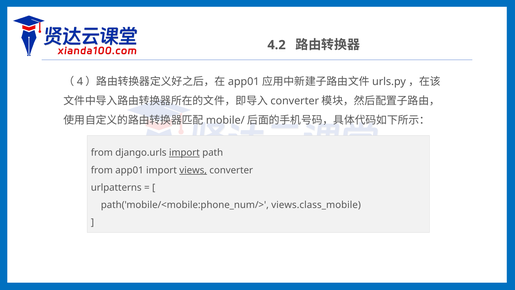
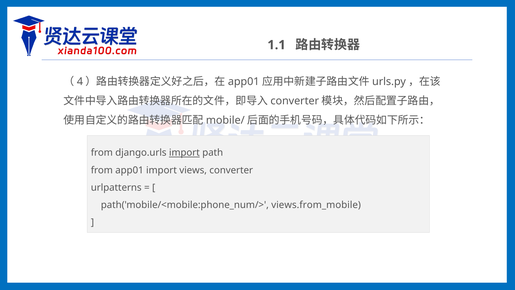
4.2: 4.2 -> 1.1 (277, 45)
views underline: present -> none (193, 170)
views.class_mobile: views.class_mobile -> views.from_mobile (316, 205)
